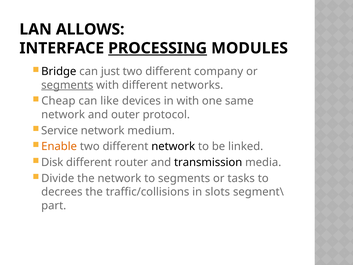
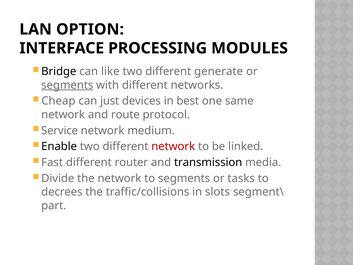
ALLOWS: ALLOWS -> OPTION (90, 29)
PROCESSING underline: present -> none (158, 48)
just: just -> like (110, 71)
company: company -> generate (219, 71)
like: like -> just (110, 101)
in with: with -> best (188, 101)
outer: outer -> route (125, 114)
Enable colour: orange -> black (59, 146)
network colour: black -> red (173, 146)
Disk: Disk -> Fast (52, 162)
